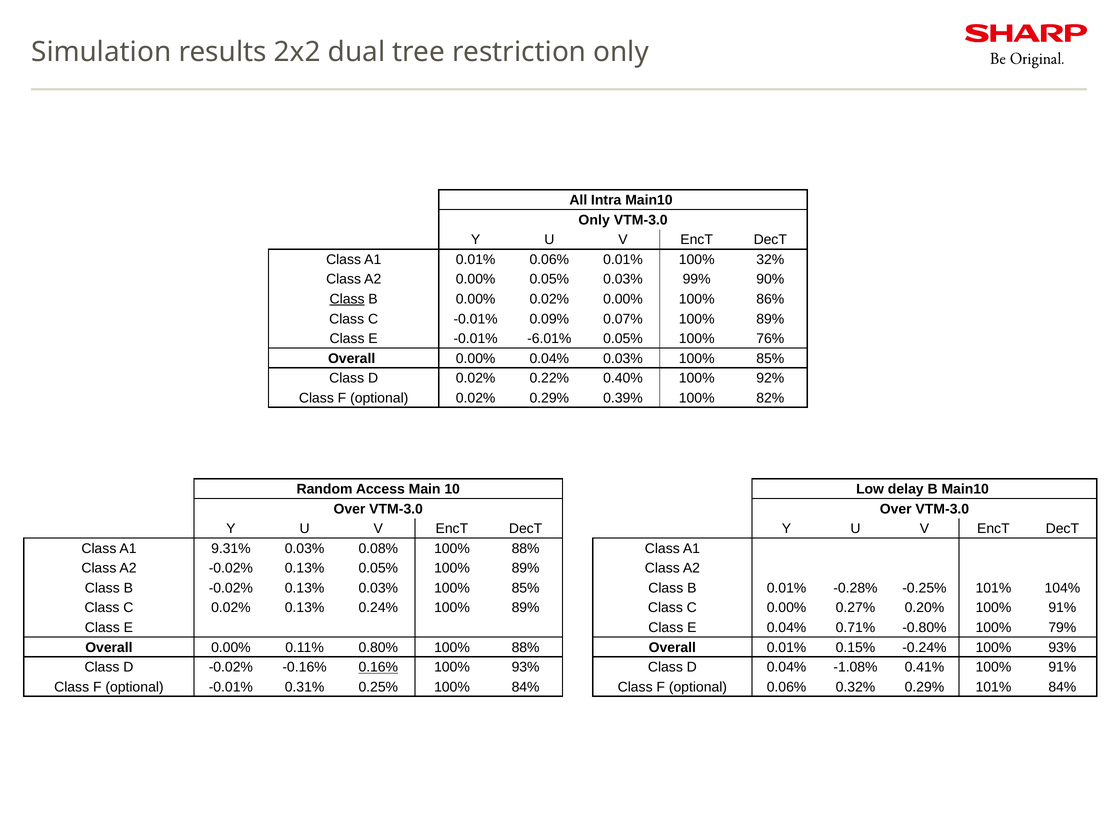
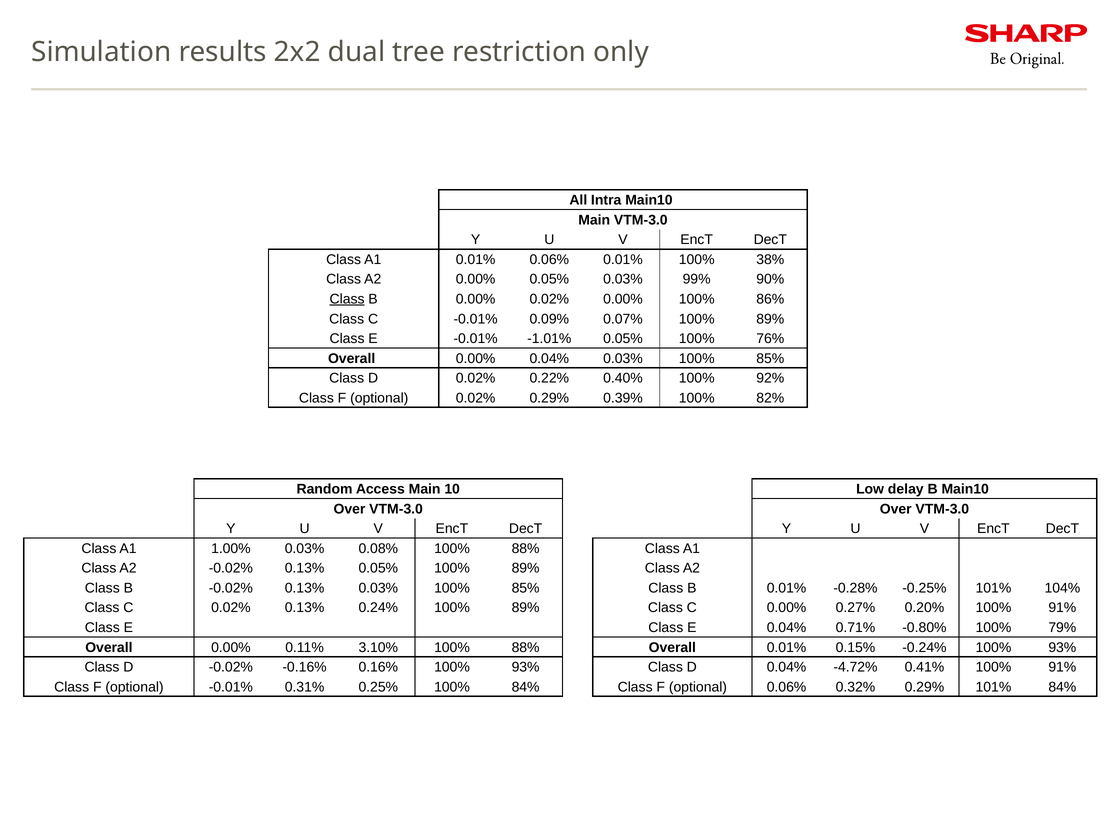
Only: Only -> Main (594, 220)
32%: 32% -> 38% (770, 259)
-6.01%: -6.01% -> -1.01% (549, 338)
9.31%: 9.31% -> 1.00% (231, 548)
0.80%: 0.80% -> 3.10% (378, 647)
0.16% underline: present -> none (378, 667)
-1.08%: -1.08% -> -4.72% (855, 667)
